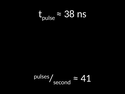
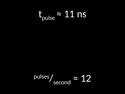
38: 38 -> 11 (69, 14)
41: 41 -> 12 (86, 78)
